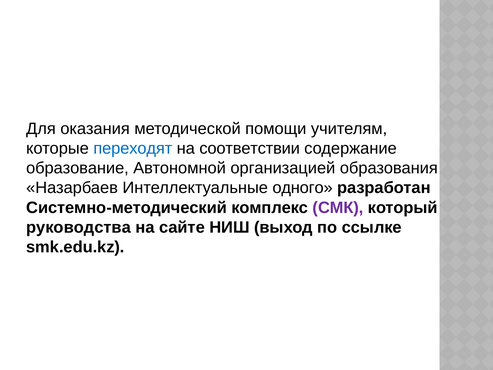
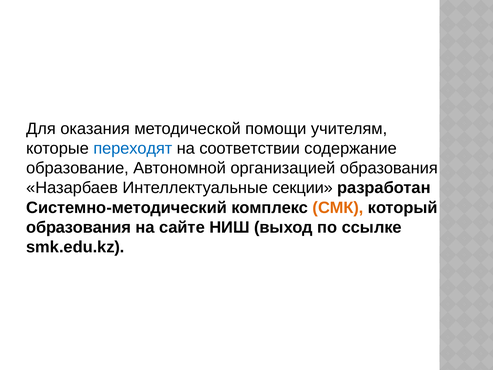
одного: одного -> секции (303, 188)
СМК colour: purple -> orange (338, 207)
руководства: руководства -> образования (79, 227)
